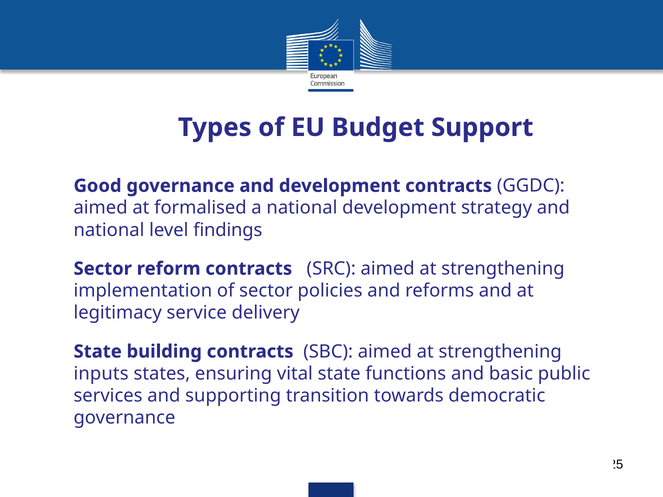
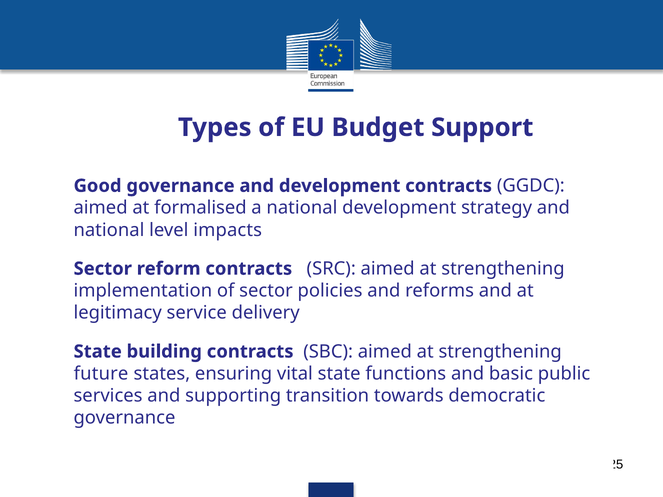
findings: findings -> impacts (228, 230)
inputs: inputs -> future (101, 374)
